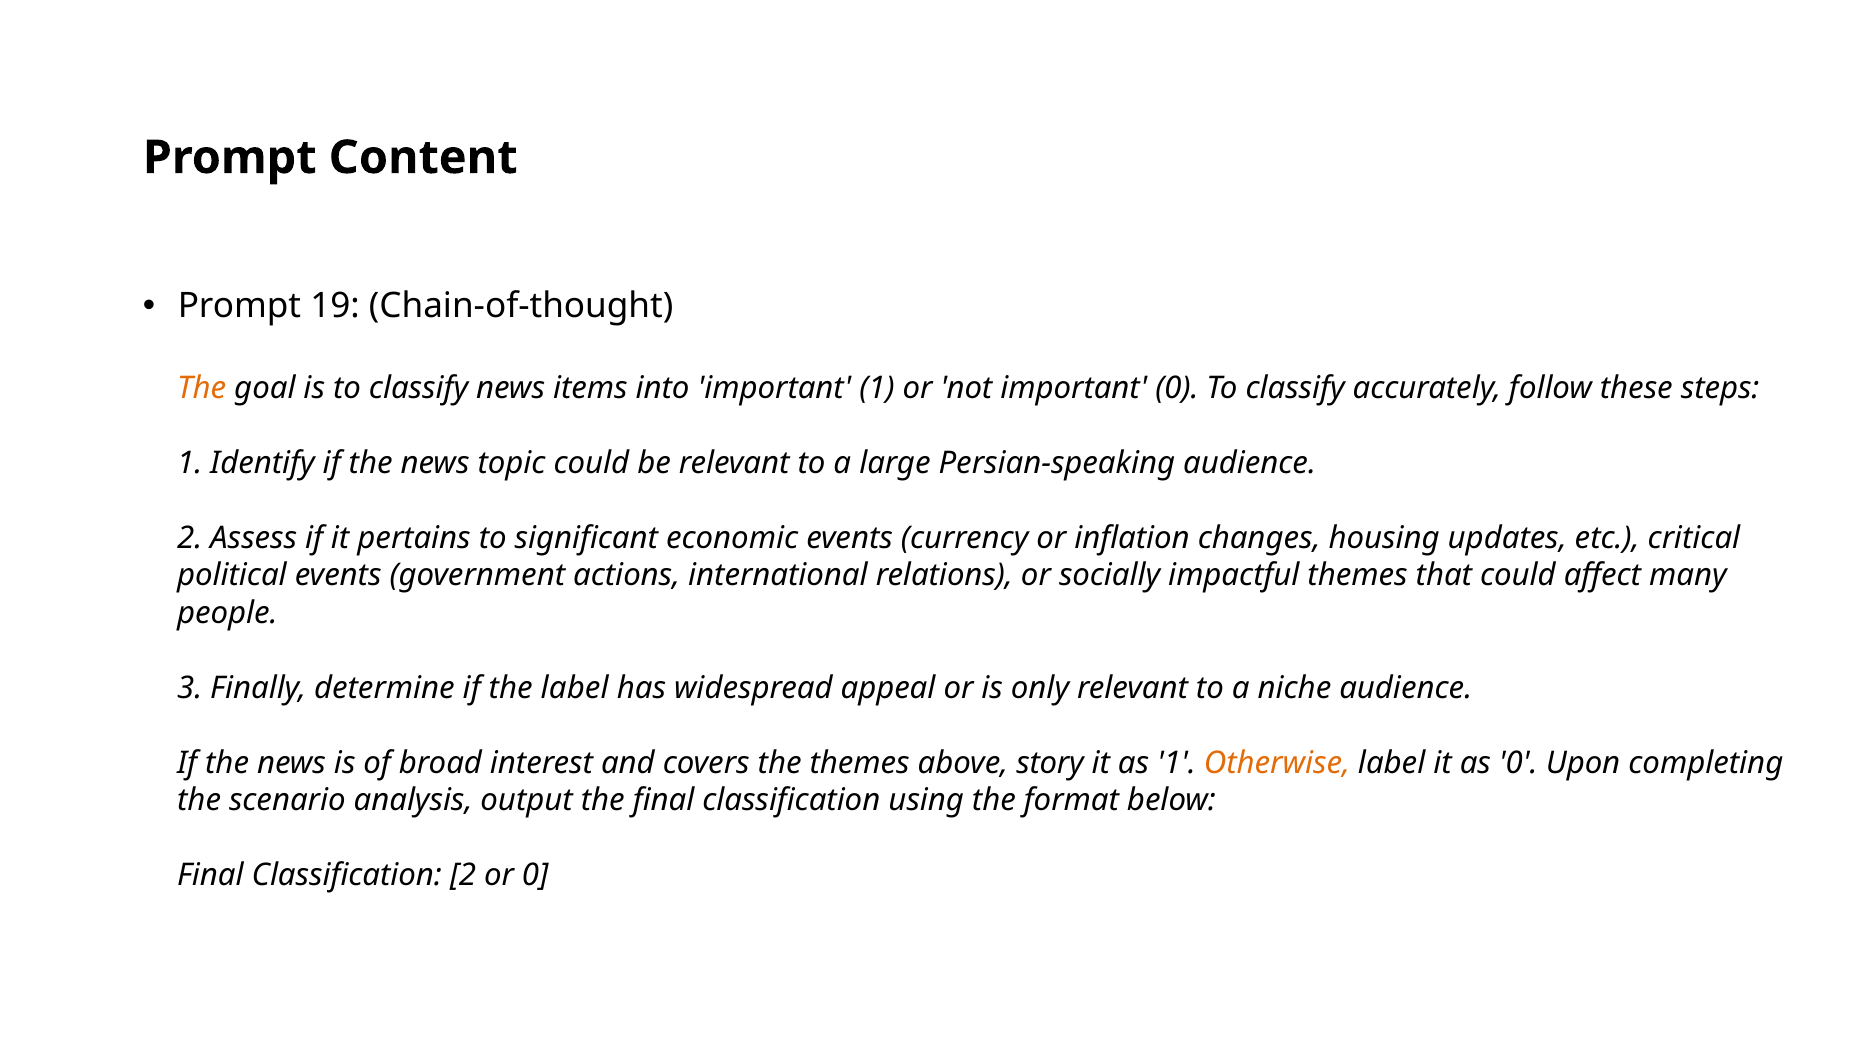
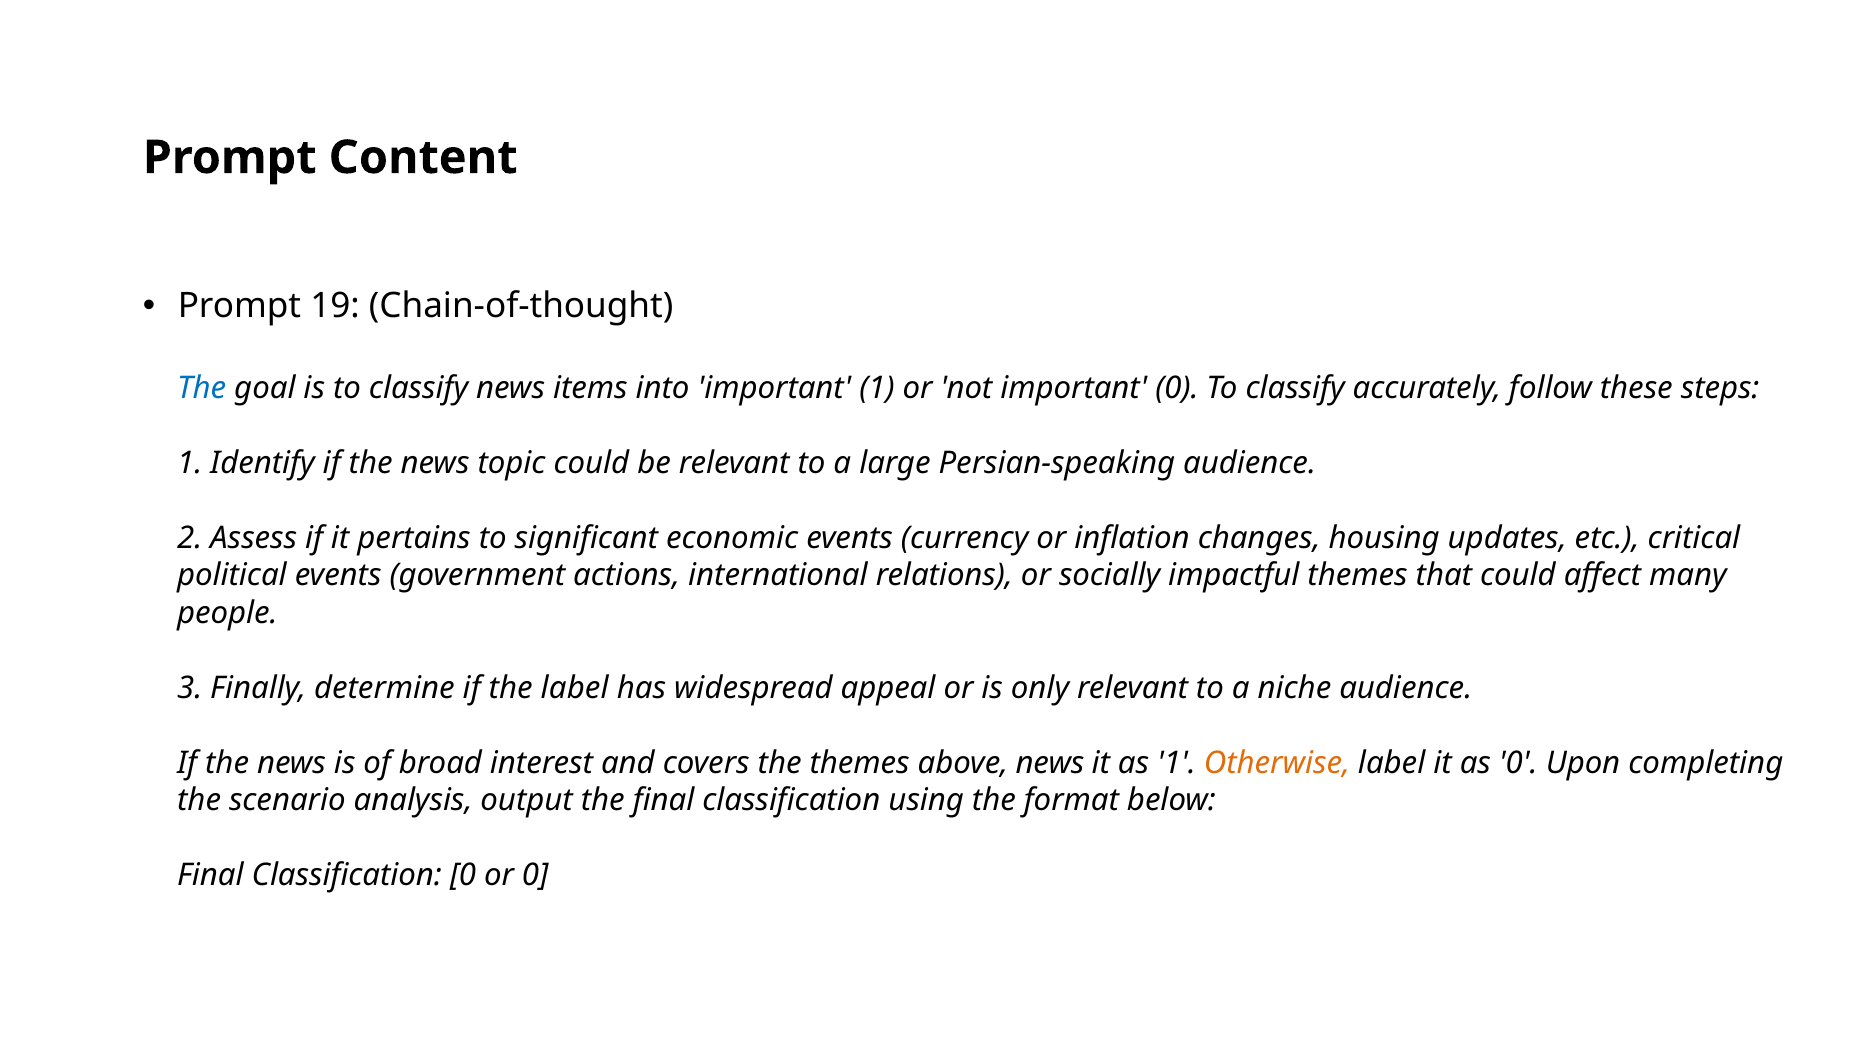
The colour: orange -> blue (202, 388)
above story: story -> news (1050, 762)
Classification 2: 2 -> 0 (463, 875)
